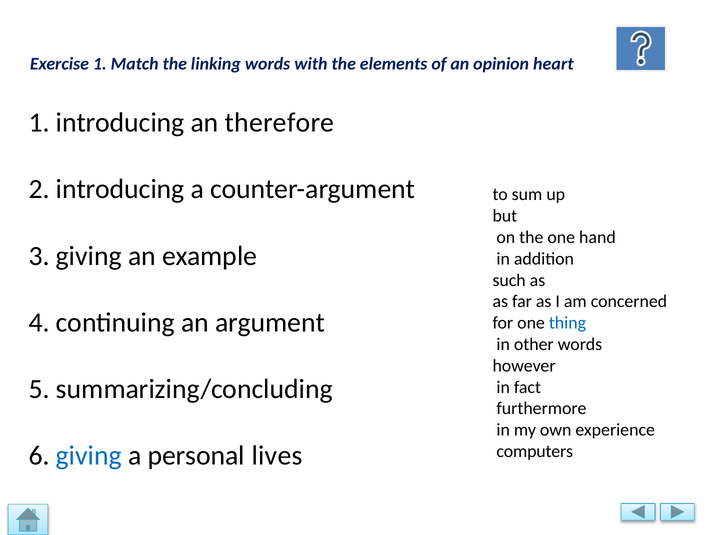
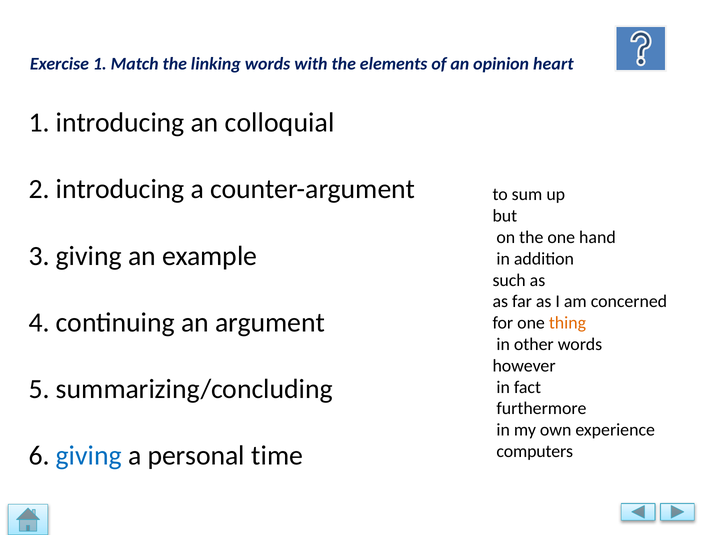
therefore: therefore -> colloquial (280, 123)
thing colour: blue -> orange (567, 323)
lives: lives -> time (277, 456)
